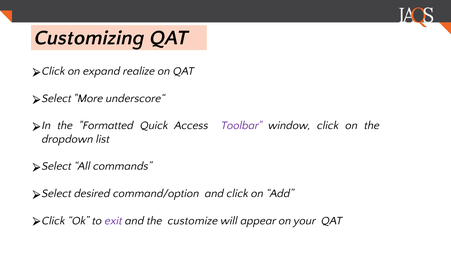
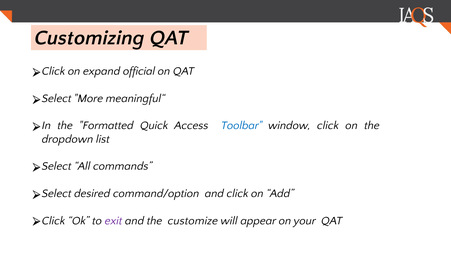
realize: realize -> official (139, 71)
underscore“: underscore“ -> meaningful“ (136, 99)
Toolbar colour: purple -> blue (242, 126)
